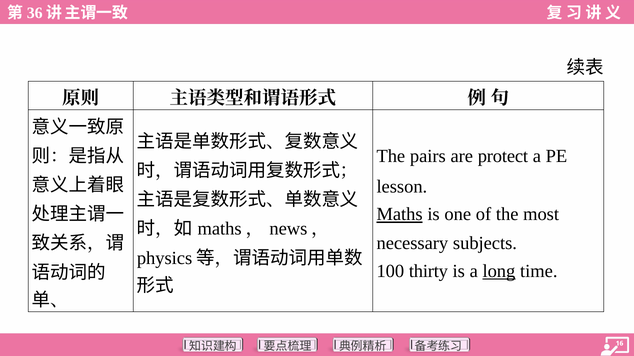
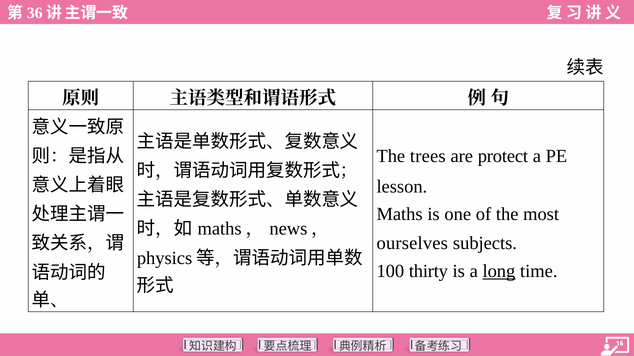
pairs: pairs -> trees (428, 157)
Maths underline: present -> none (400, 215)
necessary: necessary -> ourselves (412, 244)
